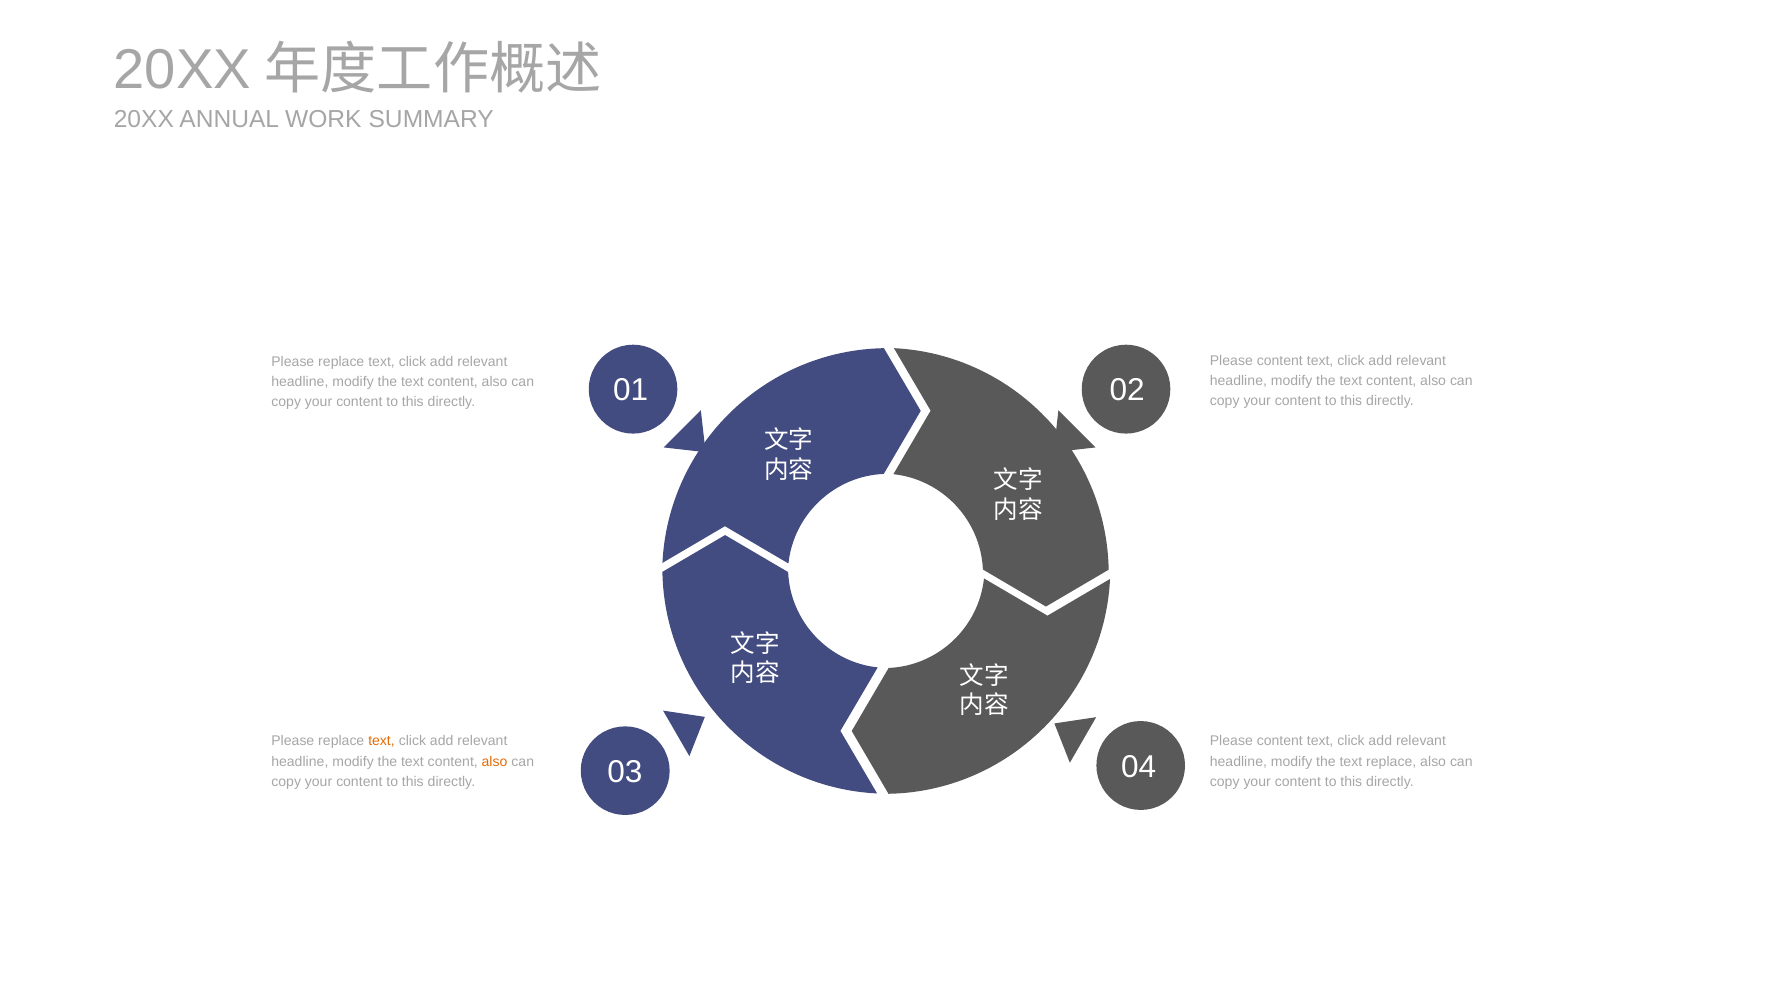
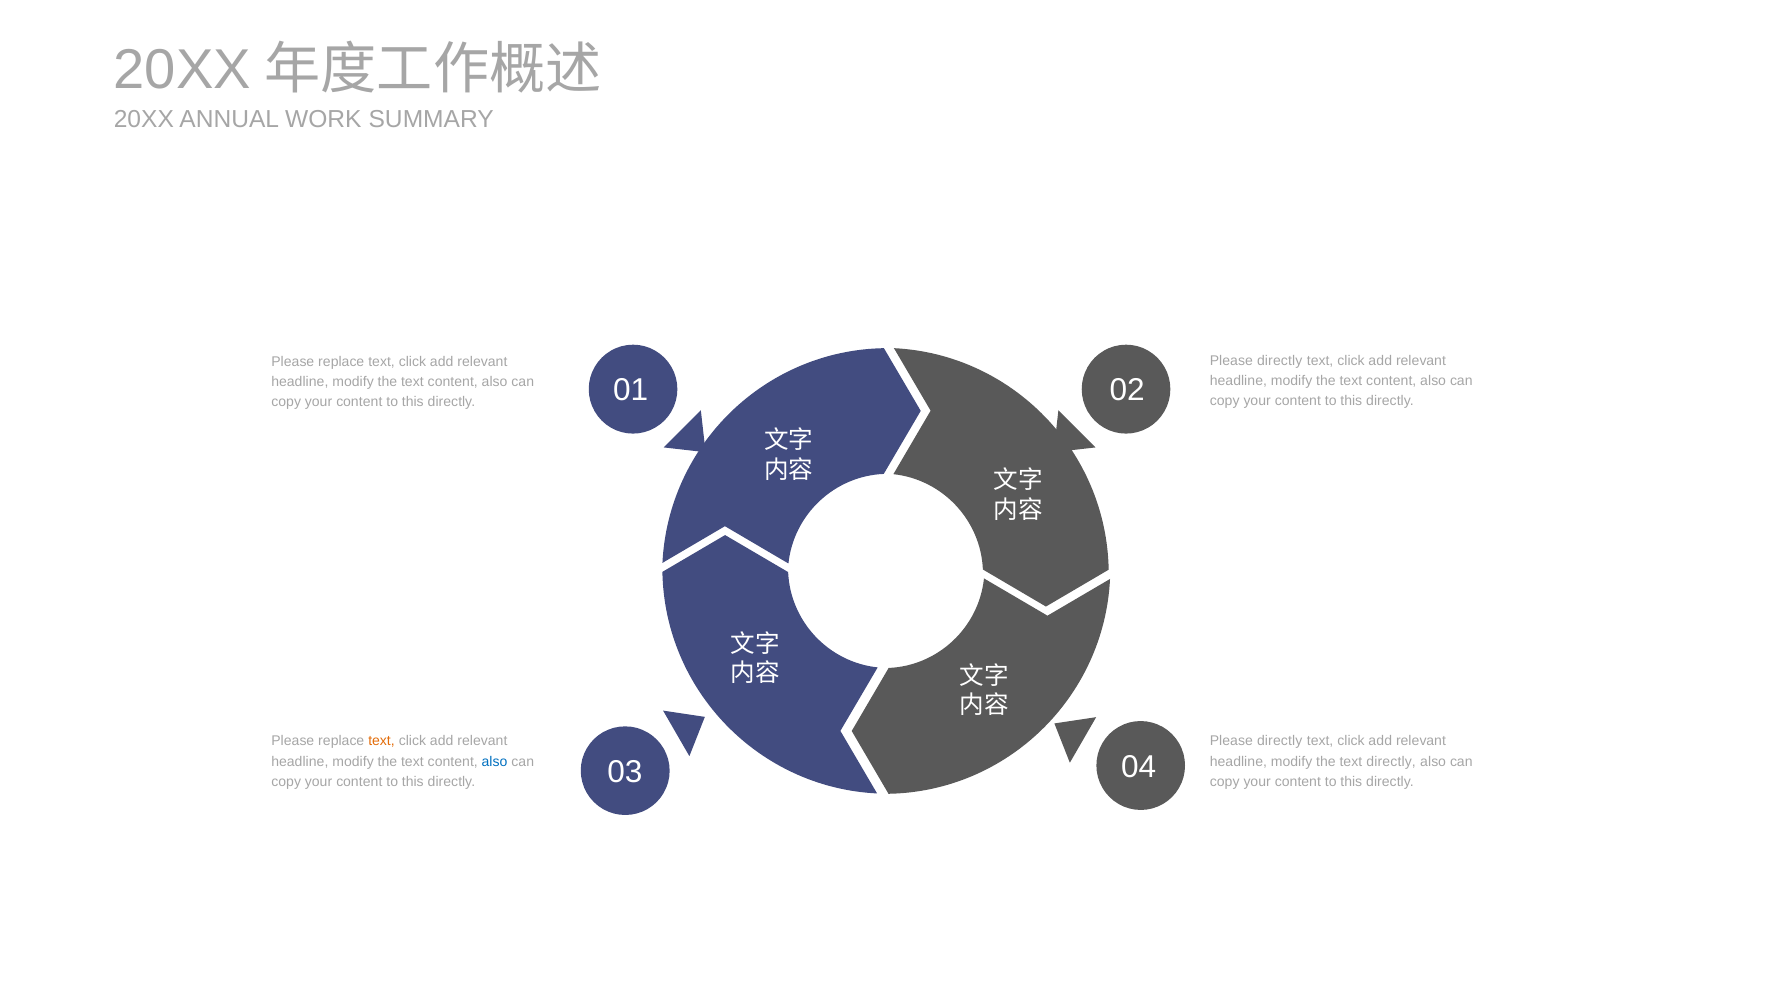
content: content -> directly (1280, 361)
content: content -> directly (1280, 741)
also colour: orange -> blue (495, 761)
text replace: replace -> directly (1391, 761)
